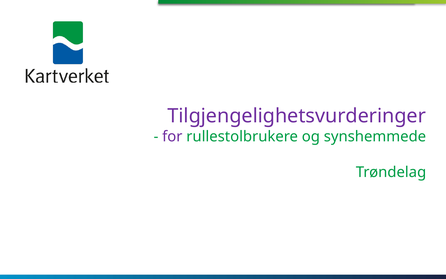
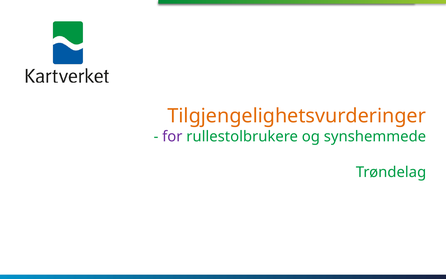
Tilgjengelighetsvurderinger colour: purple -> orange (297, 116)
